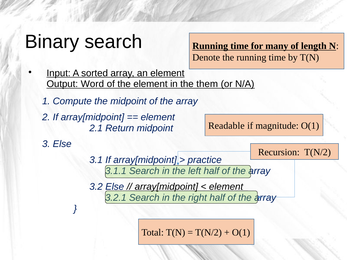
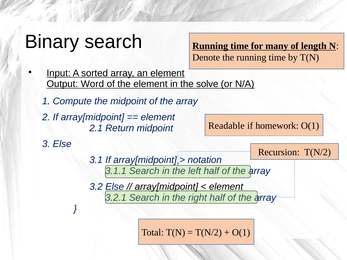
them: them -> solve (207, 84)
magnitude: magnitude -> homework (277, 126)
practice: practice -> notation (205, 160)
